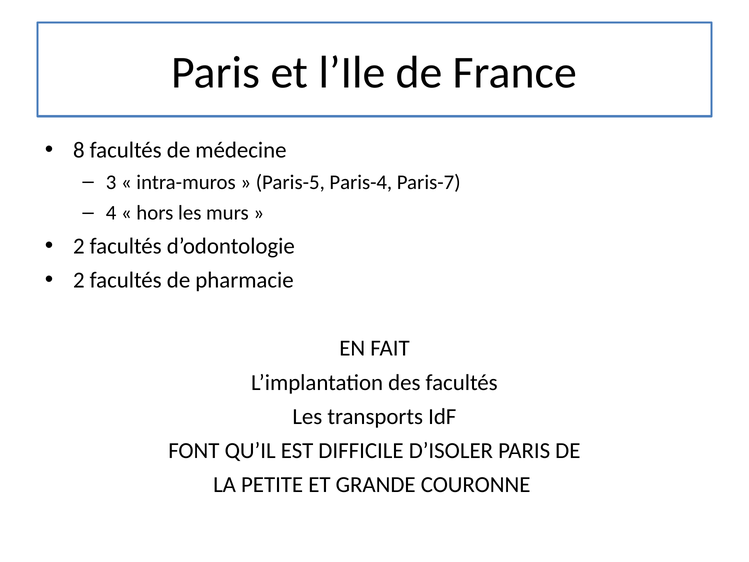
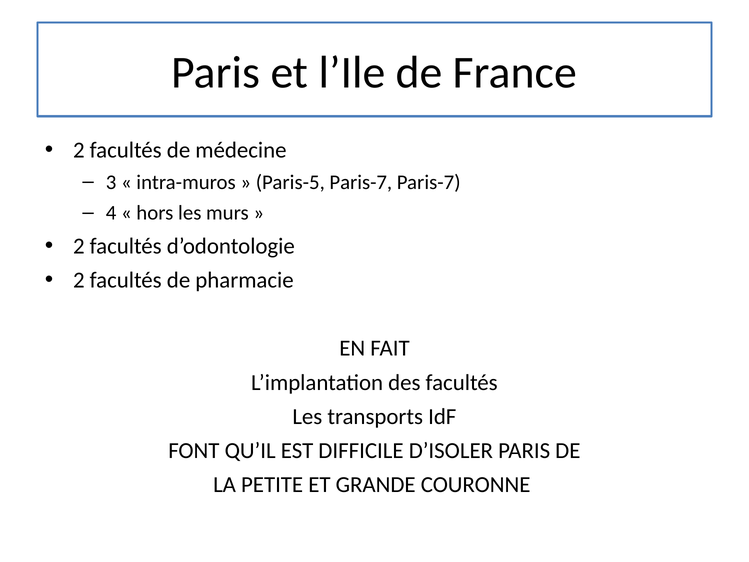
8: 8 -> 2 (79, 150)
Paris-5 Paris-4: Paris-4 -> Paris-7 (361, 182)
